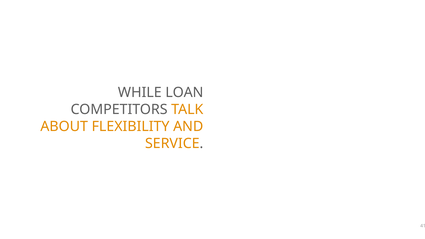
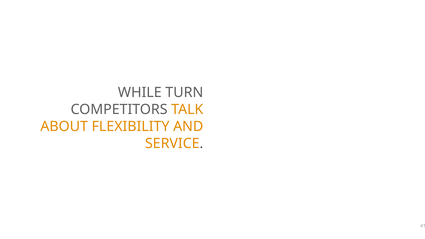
LOAN: LOAN -> TURN (184, 93)
